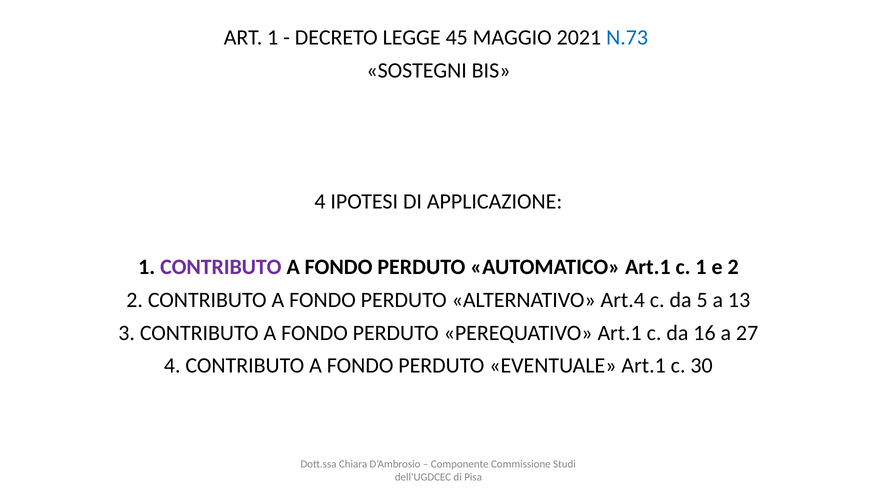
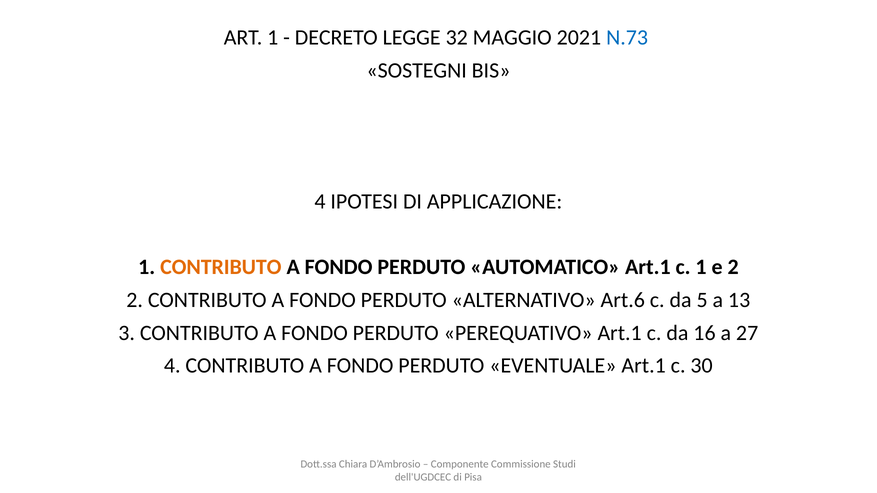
45: 45 -> 32 (457, 38)
CONTRIBUTO colour: purple -> orange (221, 267)
Art.4: Art.4 -> Art.6 (623, 300)
